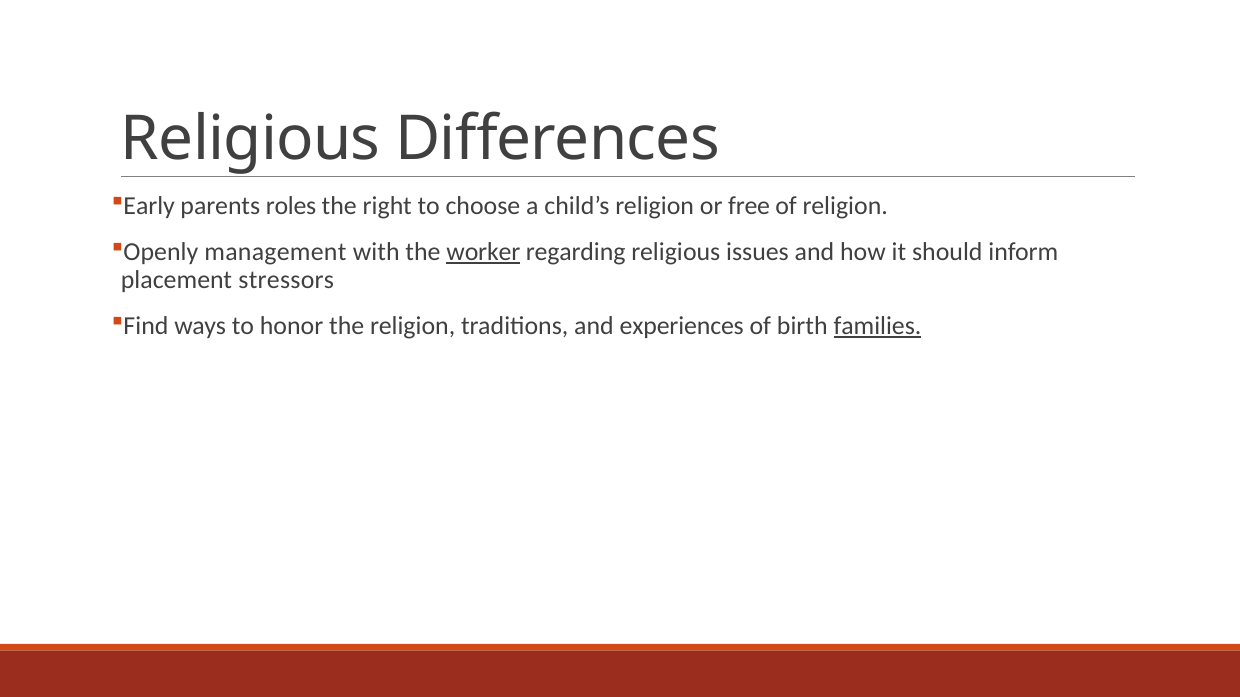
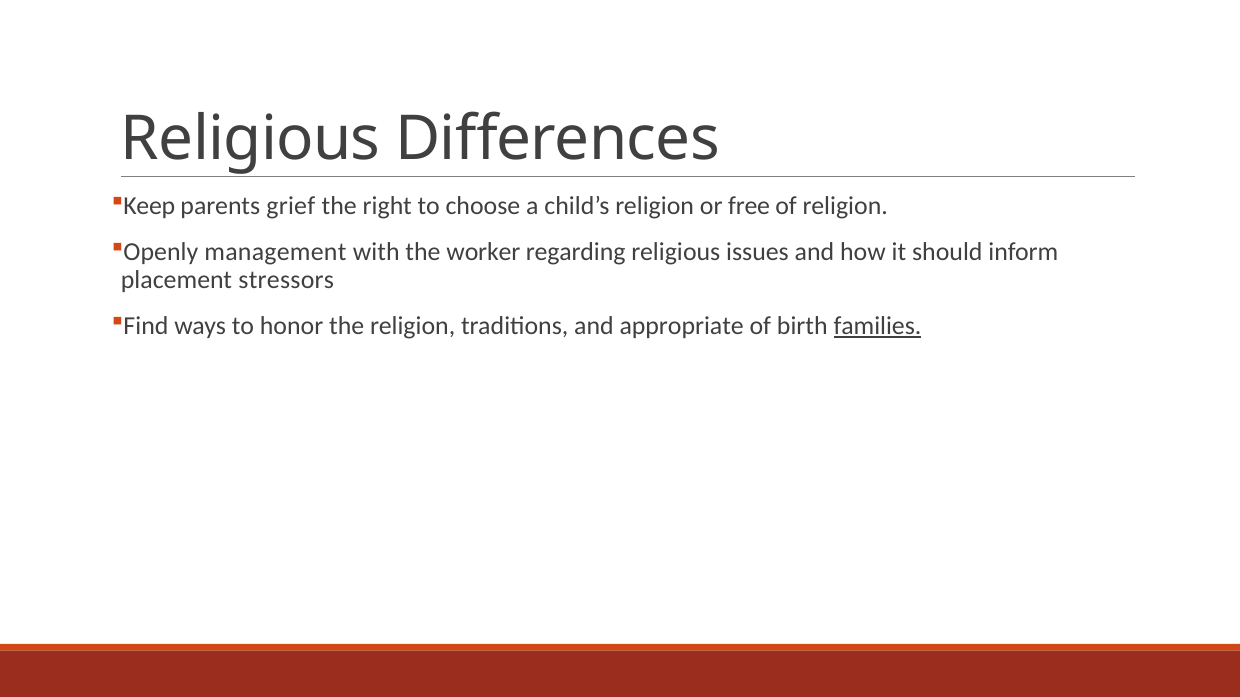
Early: Early -> Keep (149, 206)
roles: roles -> grief (291, 206)
worker underline: present -> none (483, 252)
experiences: experiences -> appropriate (682, 326)
